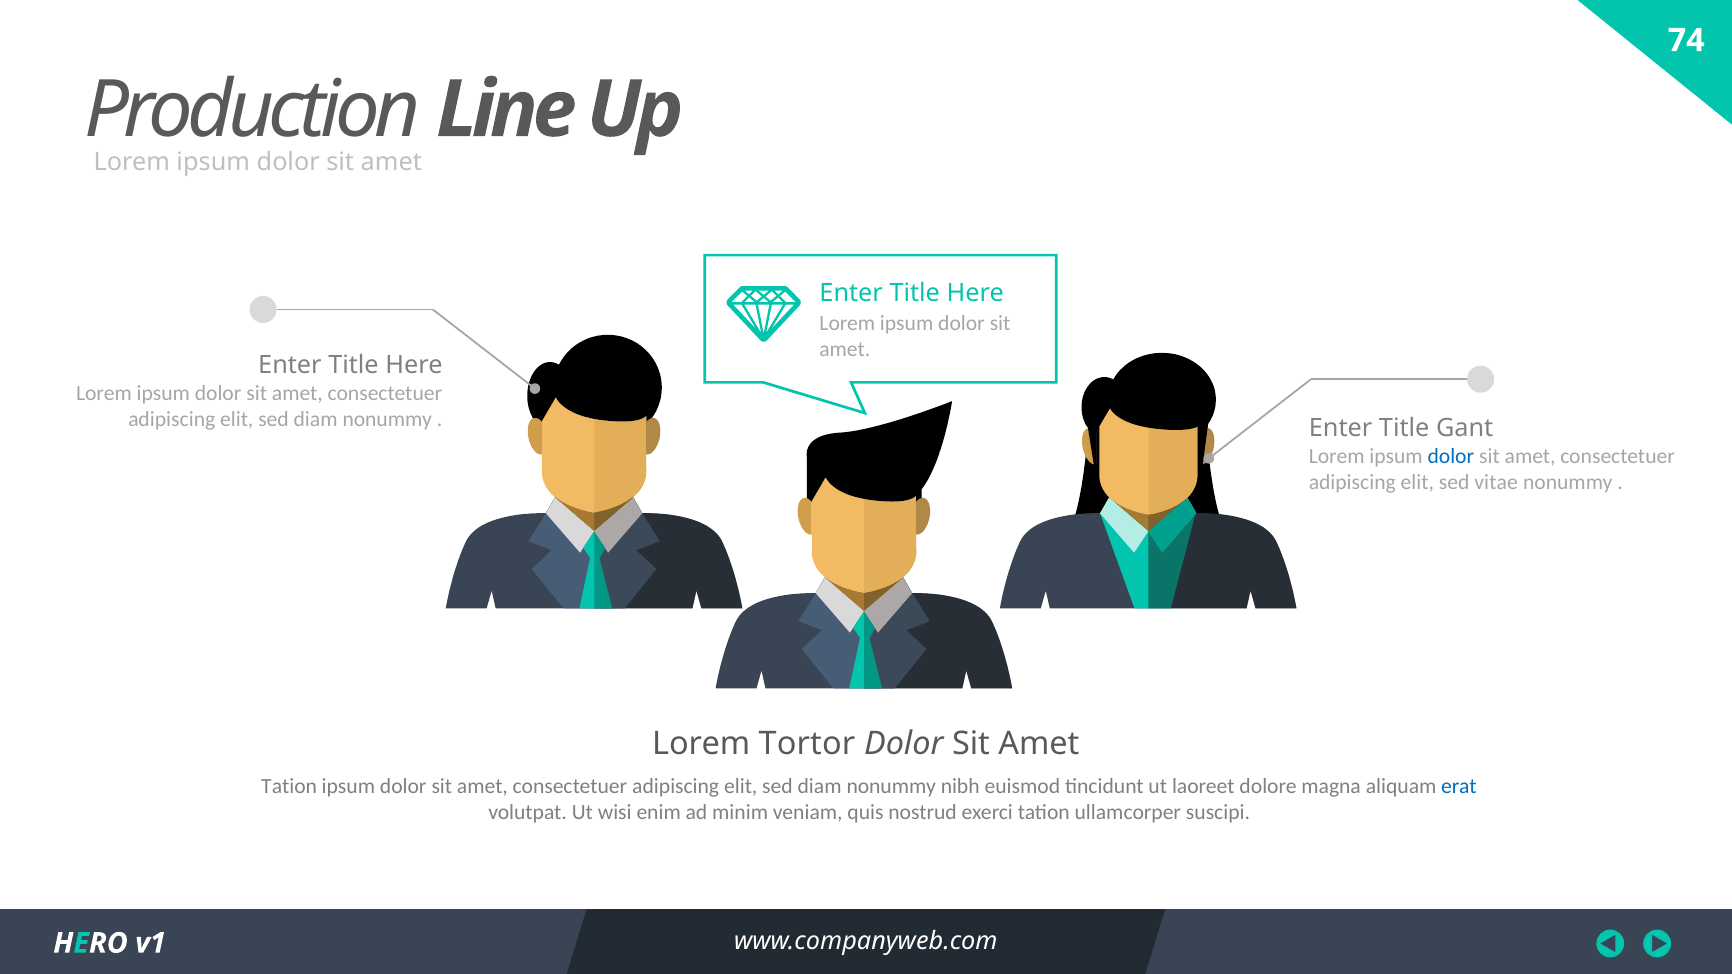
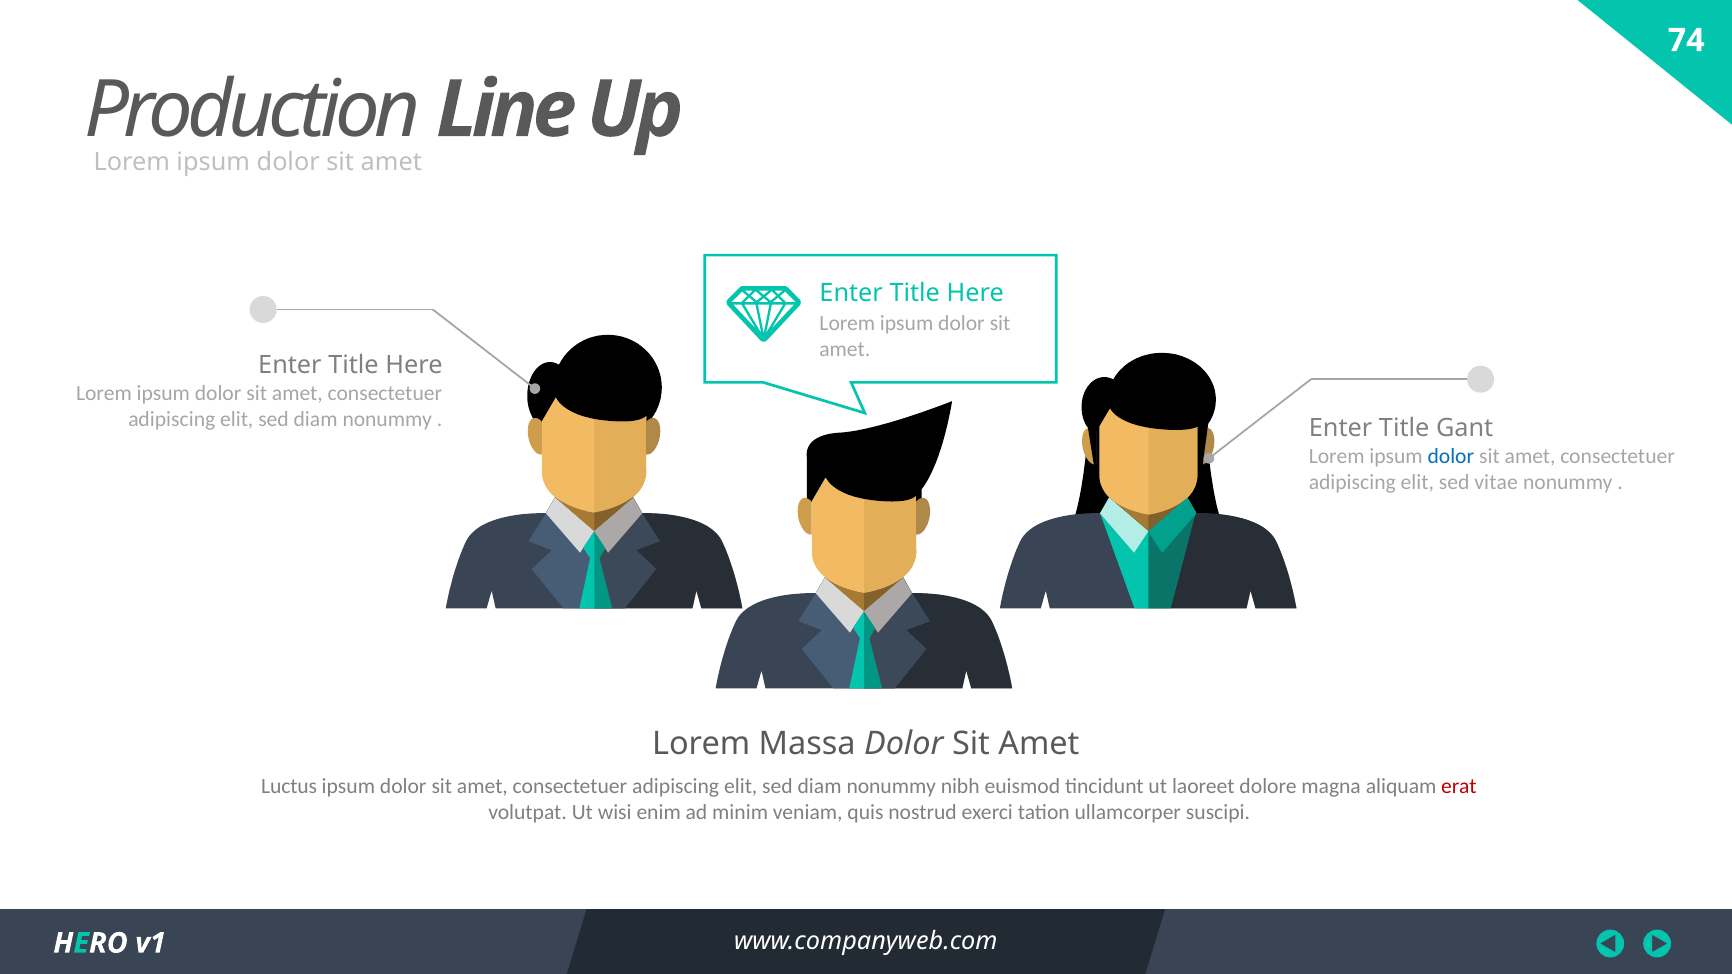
Tortor: Tortor -> Massa (807, 744)
Tation: Tation -> Luctus (289, 787)
erat colour: blue -> red (1459, 787)
